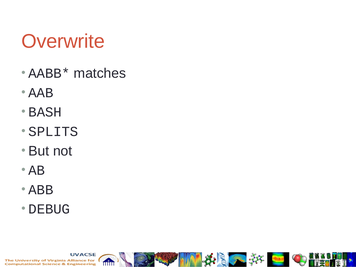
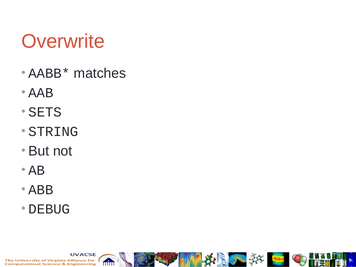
BASH: BASH -> SETS (45, 112)
SPLITS: SPLITS -> STRING (53, 132)
